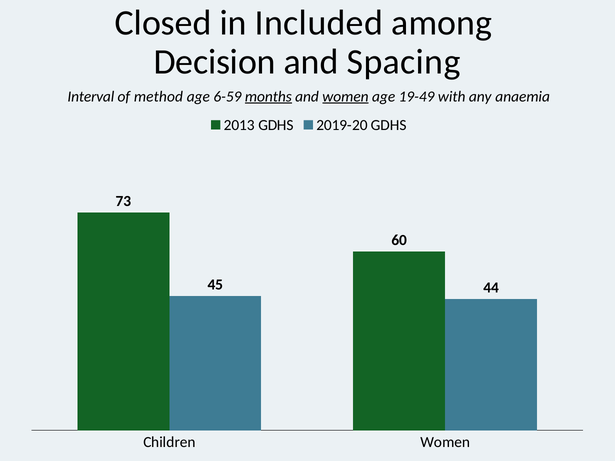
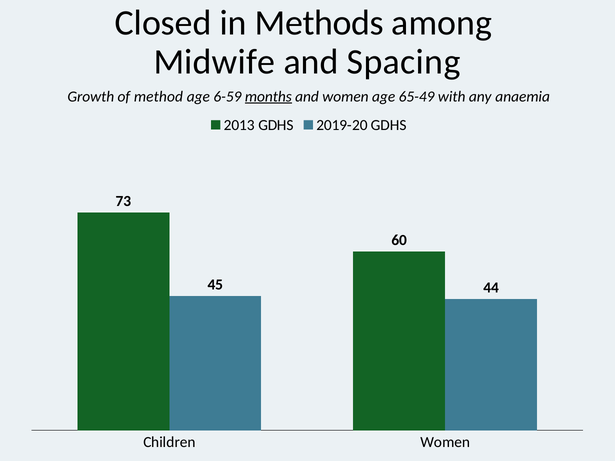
Included: Included -> Methods (319, 23)
Decision: Decision -> Midwife (214, 62)
Interval: Interval -> Growth (91, 97)
women underline: present -> none (345, 97)
19-49: 19-49 -> 65-49 (417, 97)
